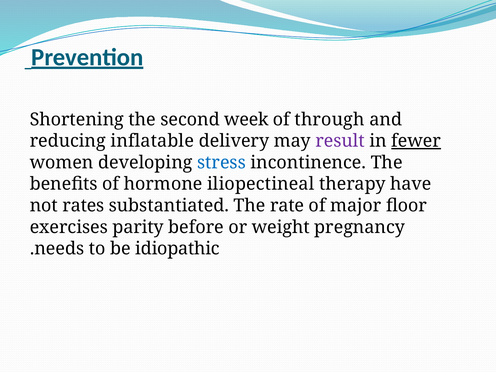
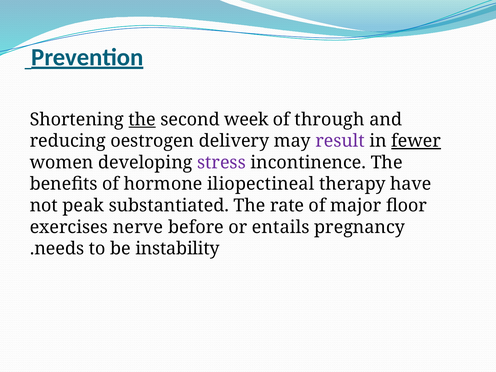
the underline: none -> present (142, 119)
inflatable: inflatable -> oestrogen (152, 141)
stress colour: blue -> purple (221, 163)
rates: rates -> peak (83, 206)
parity: parity -> nerve (138, 227)
weight: weight -> entails (281, 227)
idiopathic: idiopathic -> instability (178, 249)
